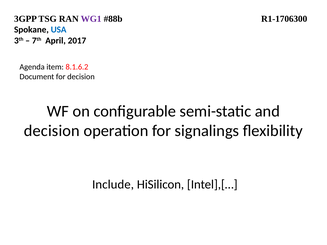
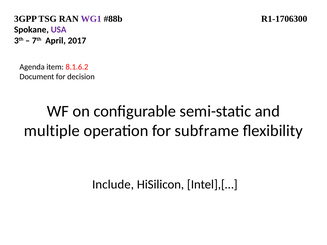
USA colour: blue -> purple (59, 30)
decision: decision -> multiple (52, 131)
signalings: signalings -> subframe (207, 131)
